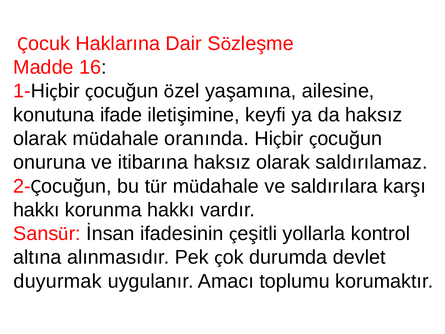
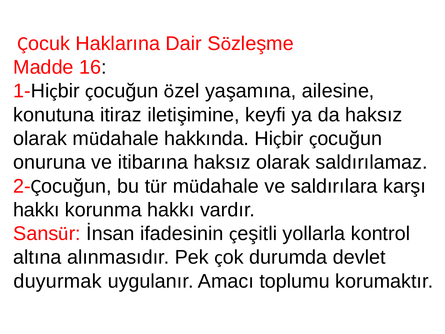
ifade: ifade -> itiraz (121, 115)
oranında: oranında -> hakkında (207, 139)
